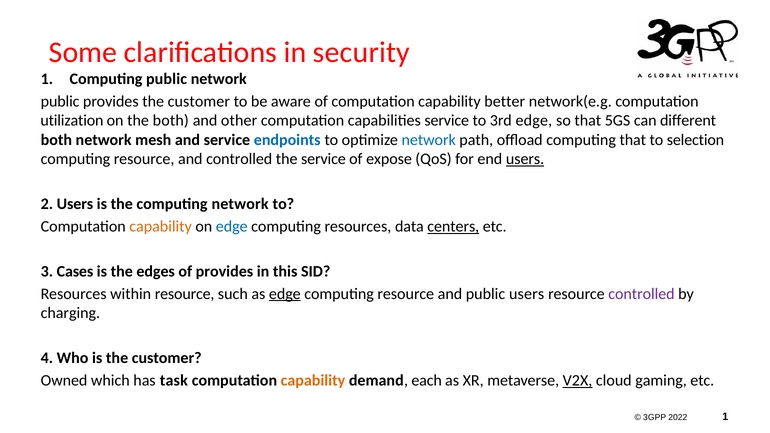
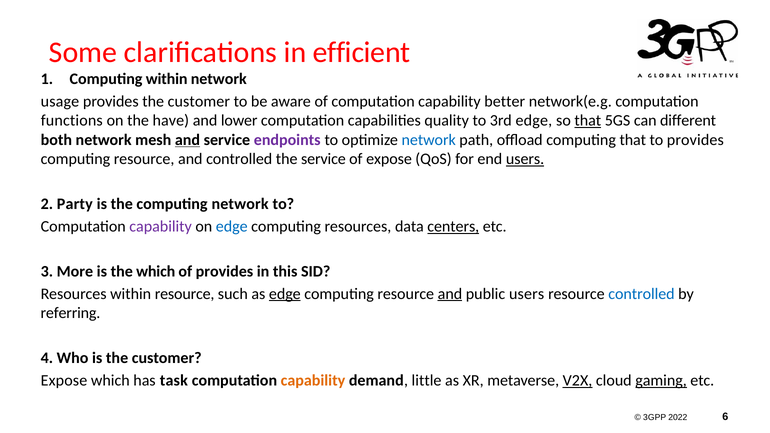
security: security -> efficient (362, 53)
Computing public: public -> within (167, 79)
public: public -> usage (60, 101)
utilization: utilization -> functions (72, 121)
the both: both -> have (171, 121)
other: other -> lower (239, 121)
capabilities service: service -> quality (447, 121)
that underline: none -> present (588, 121)
and underline: none -> present (187, 140)
endpoints colour: blue -> purple (287, 140)
to selection: selection -> provides (695, 140)
2 Users: Users -> Party (75, 204)
capability colour: orange -> purple (161, 227)
Cases: Cases -> More (75, 271)
the edges: edges -> which (156, 271)
and underline: none -> present (450, 294)
controlled colour: purple -> blue (641, 294)
charging: charging -> referring (70, 313)
Owned: Owned -> Expose (64, 381)
each: each -> little (427, 381)
gaming underline: none -> present (661, 381)
1: 1 -> 6 (725, 417)
